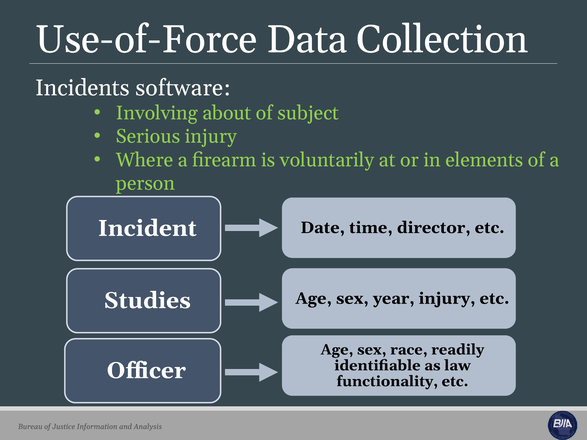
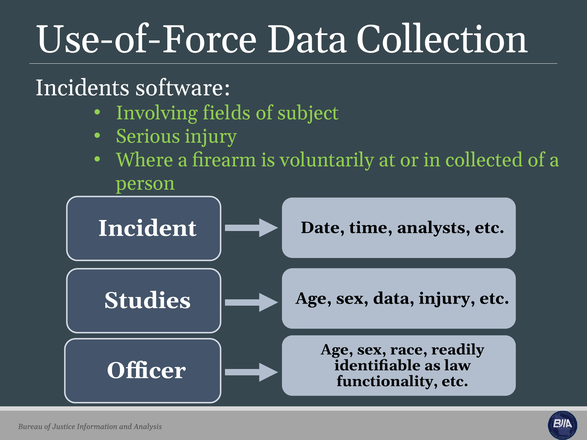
about: about -> fields (227, 113)
elements: elements -> collected (484, 160)
director: director -> analysts (434, 228)
sex year: year -> data (394, 299)
